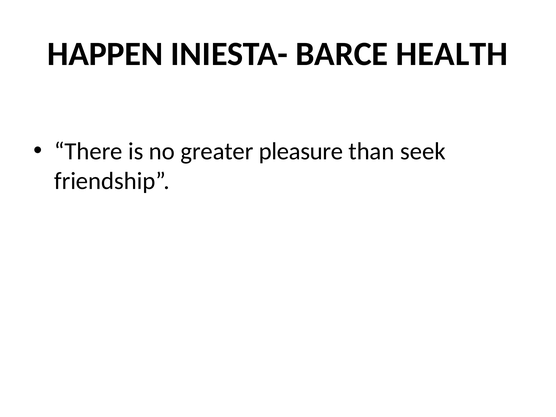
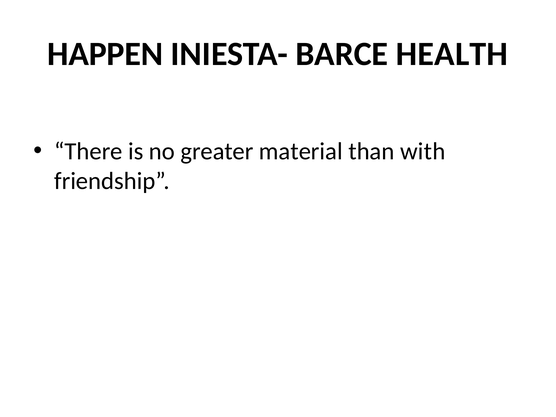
pleasure: pleasure -> material (301, 151)
seek: seek -> with (423, 151)
